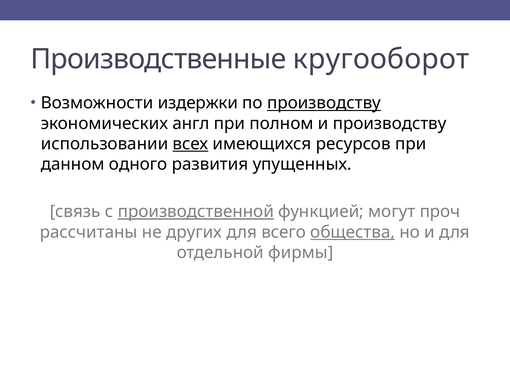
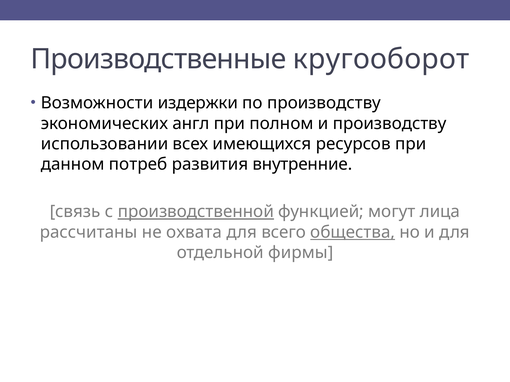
производству underline: present -> none (324, 103)
всех underline: present -> none (190, 144)
одного: одного -> потреб (138, 164)
упущенных: упущенных -> внутренние (302, 164)
проч: проч -> лица (440, 212)
других: других -> охвата (194, 232)
